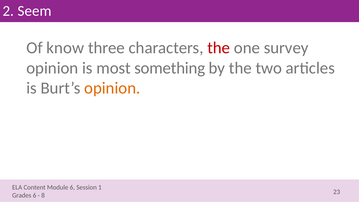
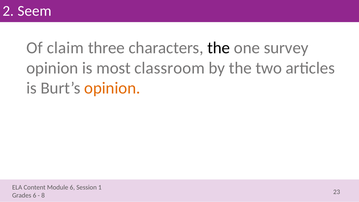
know: know -> claim (65, 48)
the colour: red -> black (219, 48)
something: something -> classroom (170, 68)
